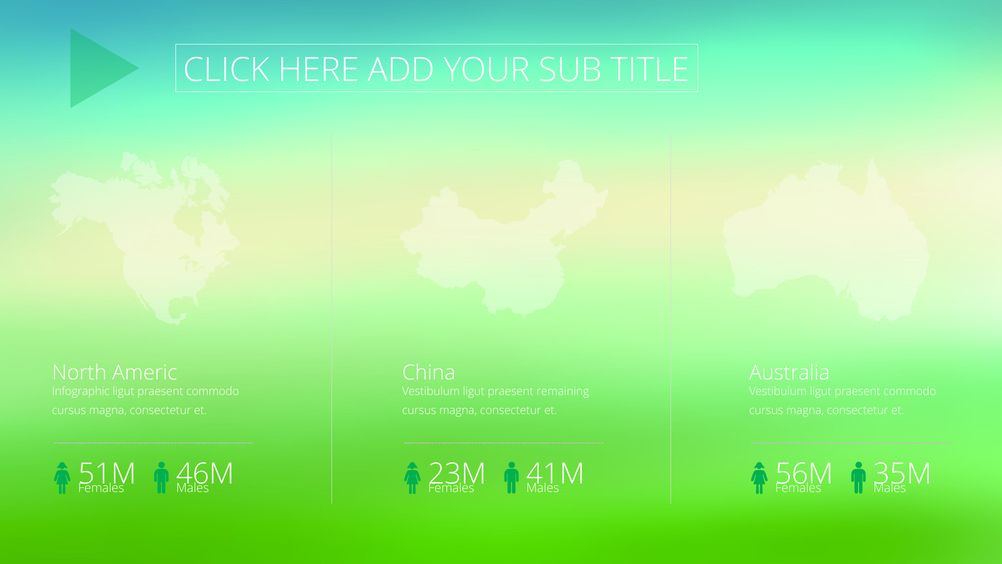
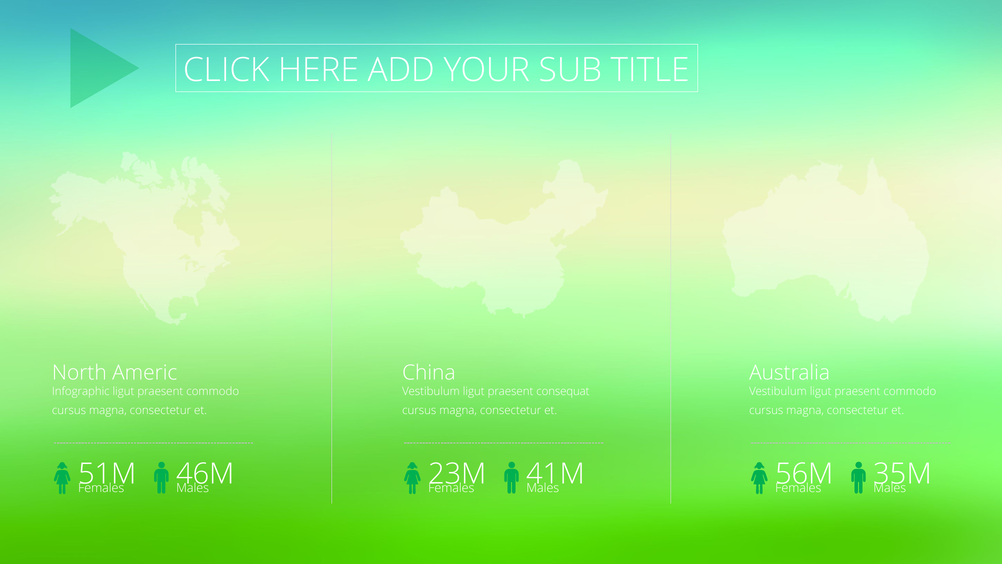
remaining: remaining -> consequat (563, 391)
